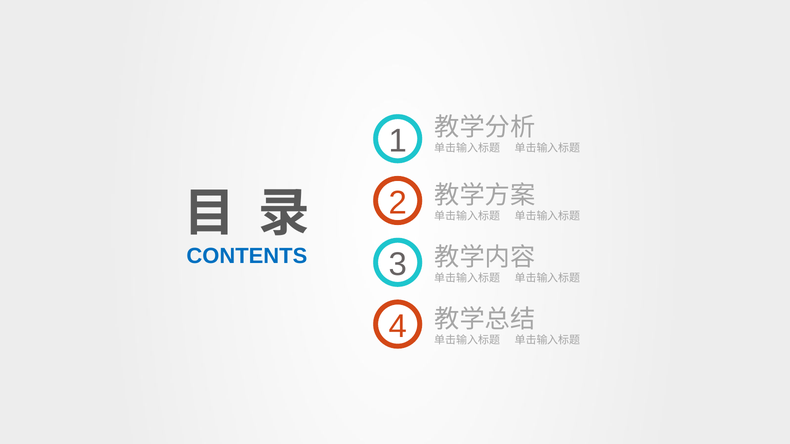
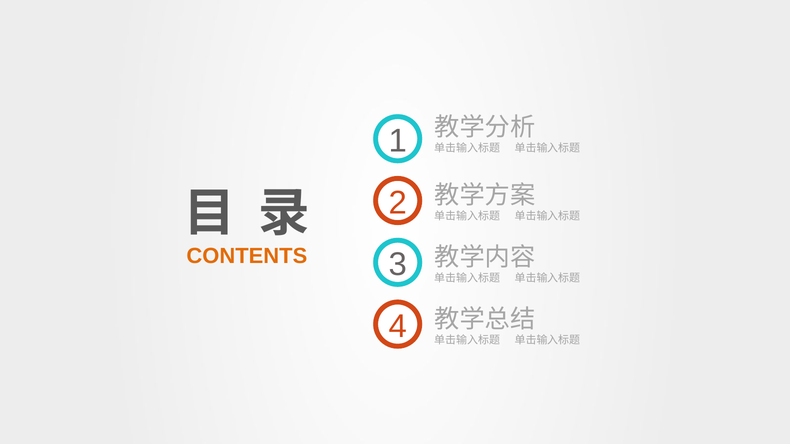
CONTENTS colour: blue -> orange (247, 256)
